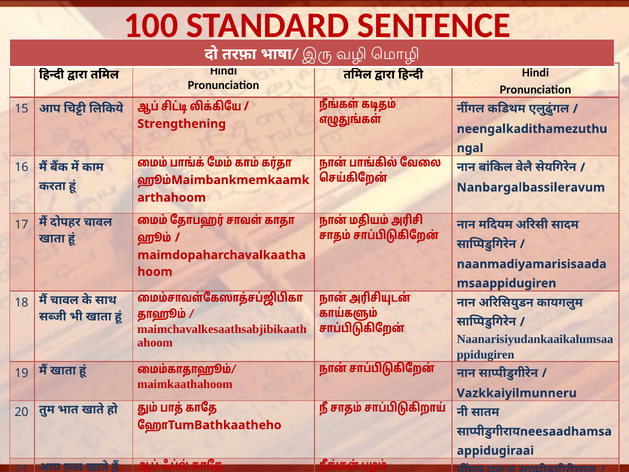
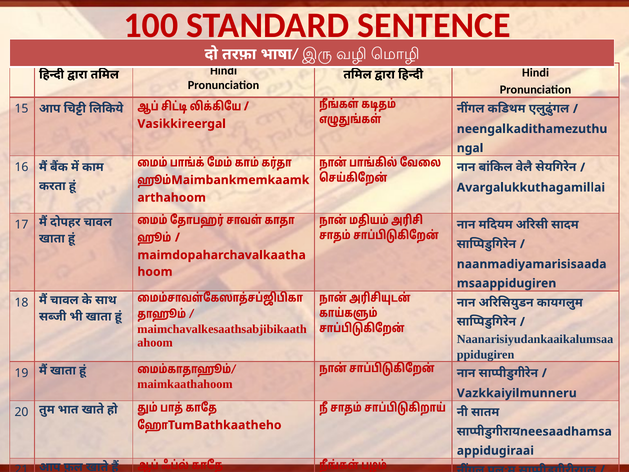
Strengthening: Strengthening -> Vasikkireergal (182, 124)
Nanbargalbassileravum: Nanbargalbassileravum -> Avargalukkuthagamillai (531, 187)
